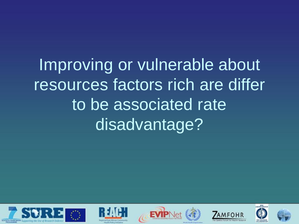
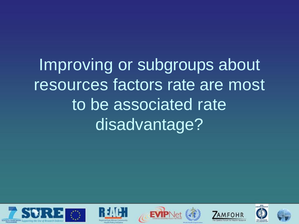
vulnerable: vulnerable -> subgroups (176, 65)
factors rich: rich -> rate (181, 85)
differ: differ -> most (247, 85)
